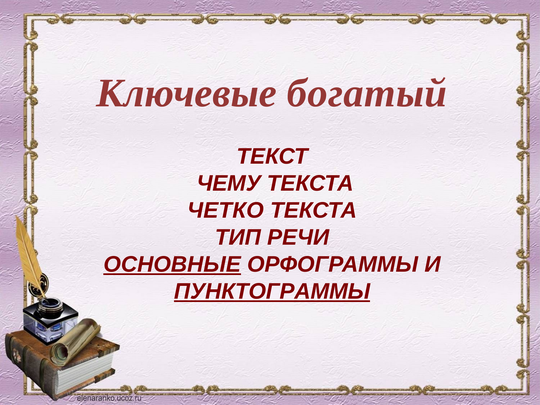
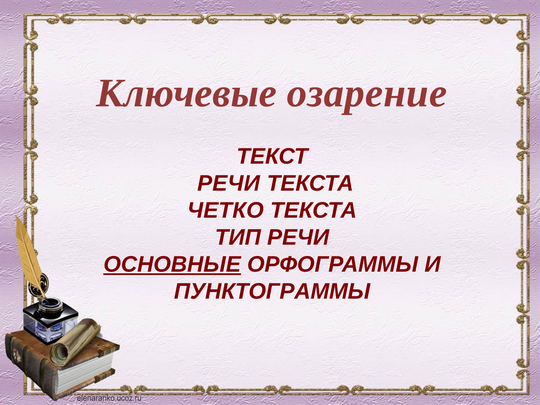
богатый: богатый -> озарение (367, 93)
ЧЕМУ: ЧЕМУ -> РЕЧИ (229, 183)
ПУНКТОГРАММЫ underline: present -> none (272, 291)
